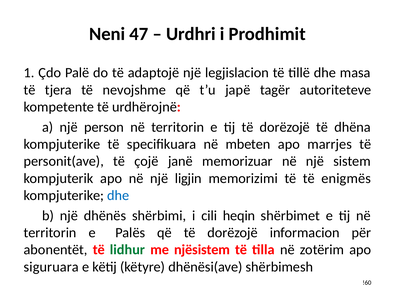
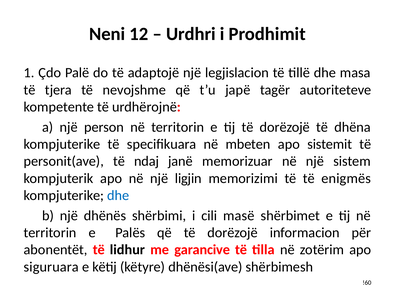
47: 47 -> 12 (139, 34)
marrjes: marrjes -> sistemit (330, 144)
çojë: çojë -> ndaj (147, 161)
heqin: heqin -> masë (239, 216)
lidhur colour: green -> black (127, 250)
njësistem: njësistem -> garancive (202, 250)
